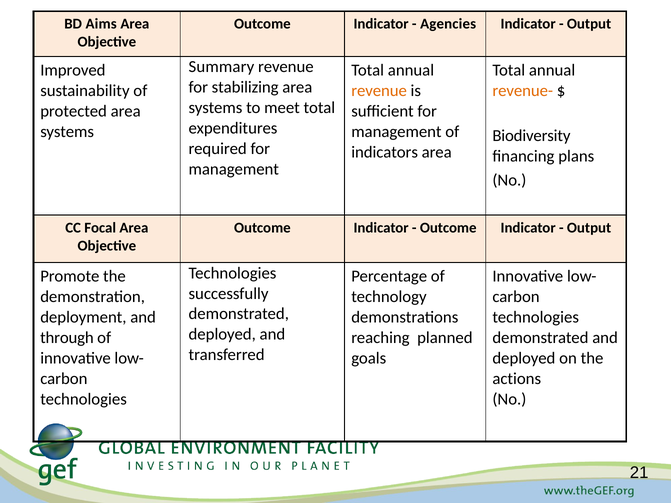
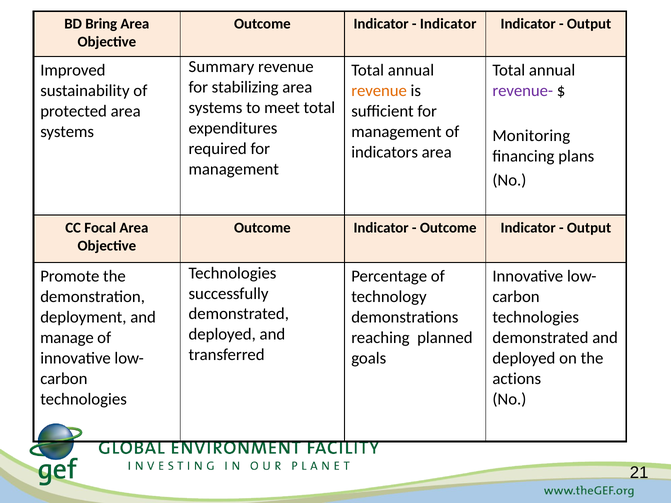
Aims: Aims -> Bring (101, 24)
Agencies: Agencies -> Indicator (448, 24)
revenue- colour: orange -> purple (523, 91)
Biodiversity: Biodiversity -> Monitoring (531, 136)
through: through -> manage (67, 338)
